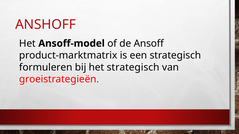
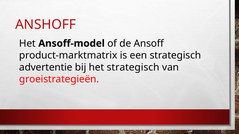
formuleren: formuleren -> advertentie (46, 67)
